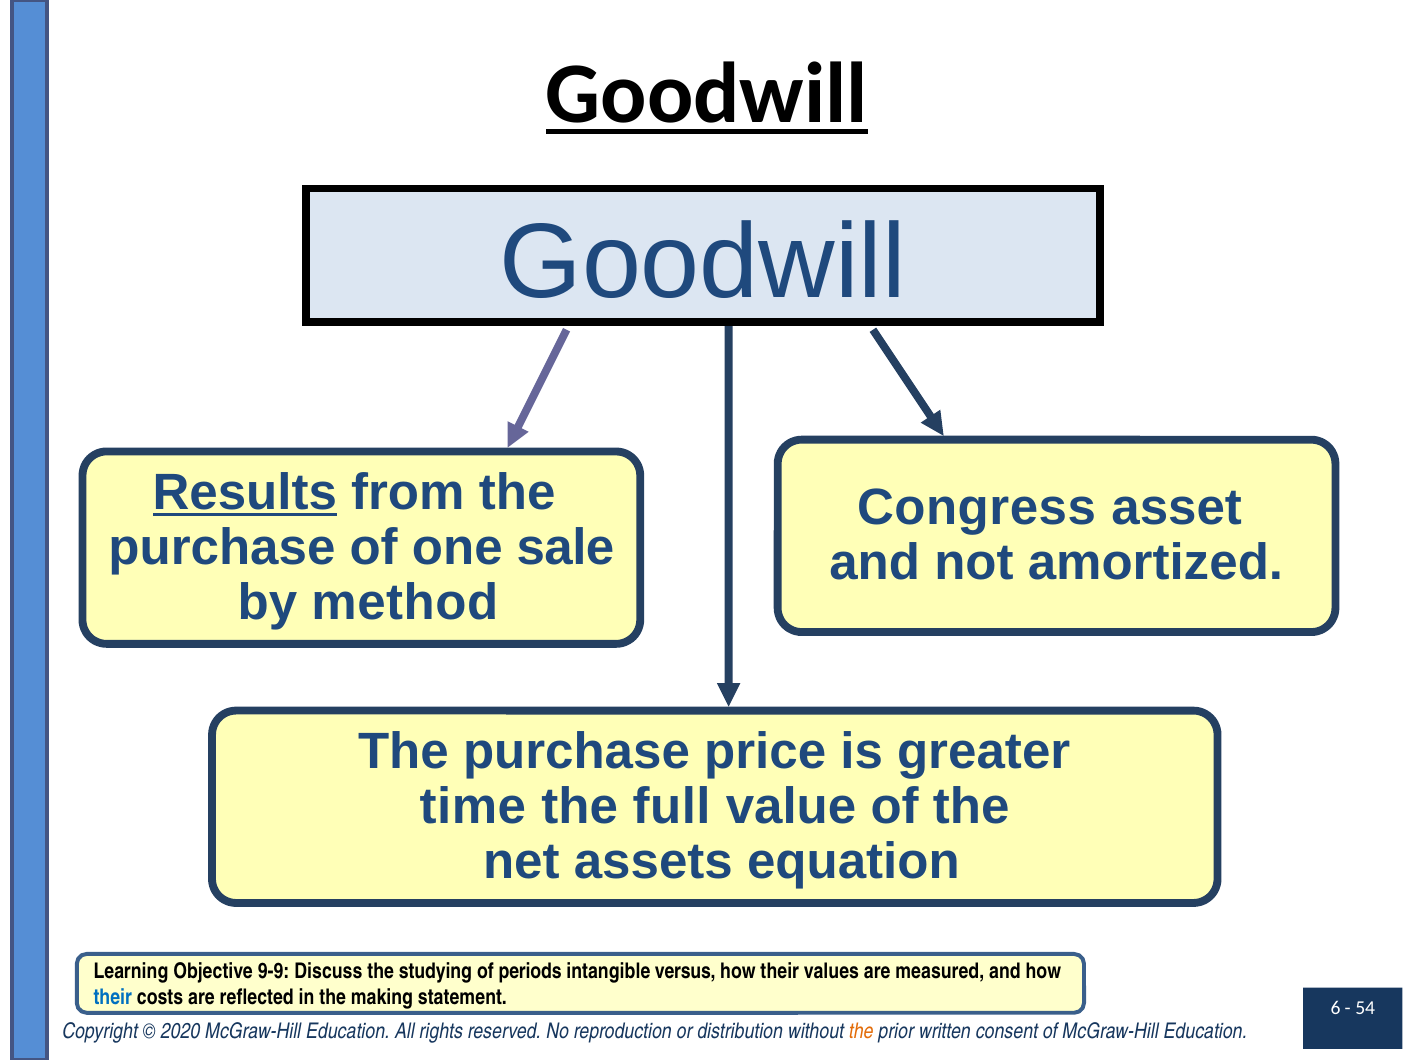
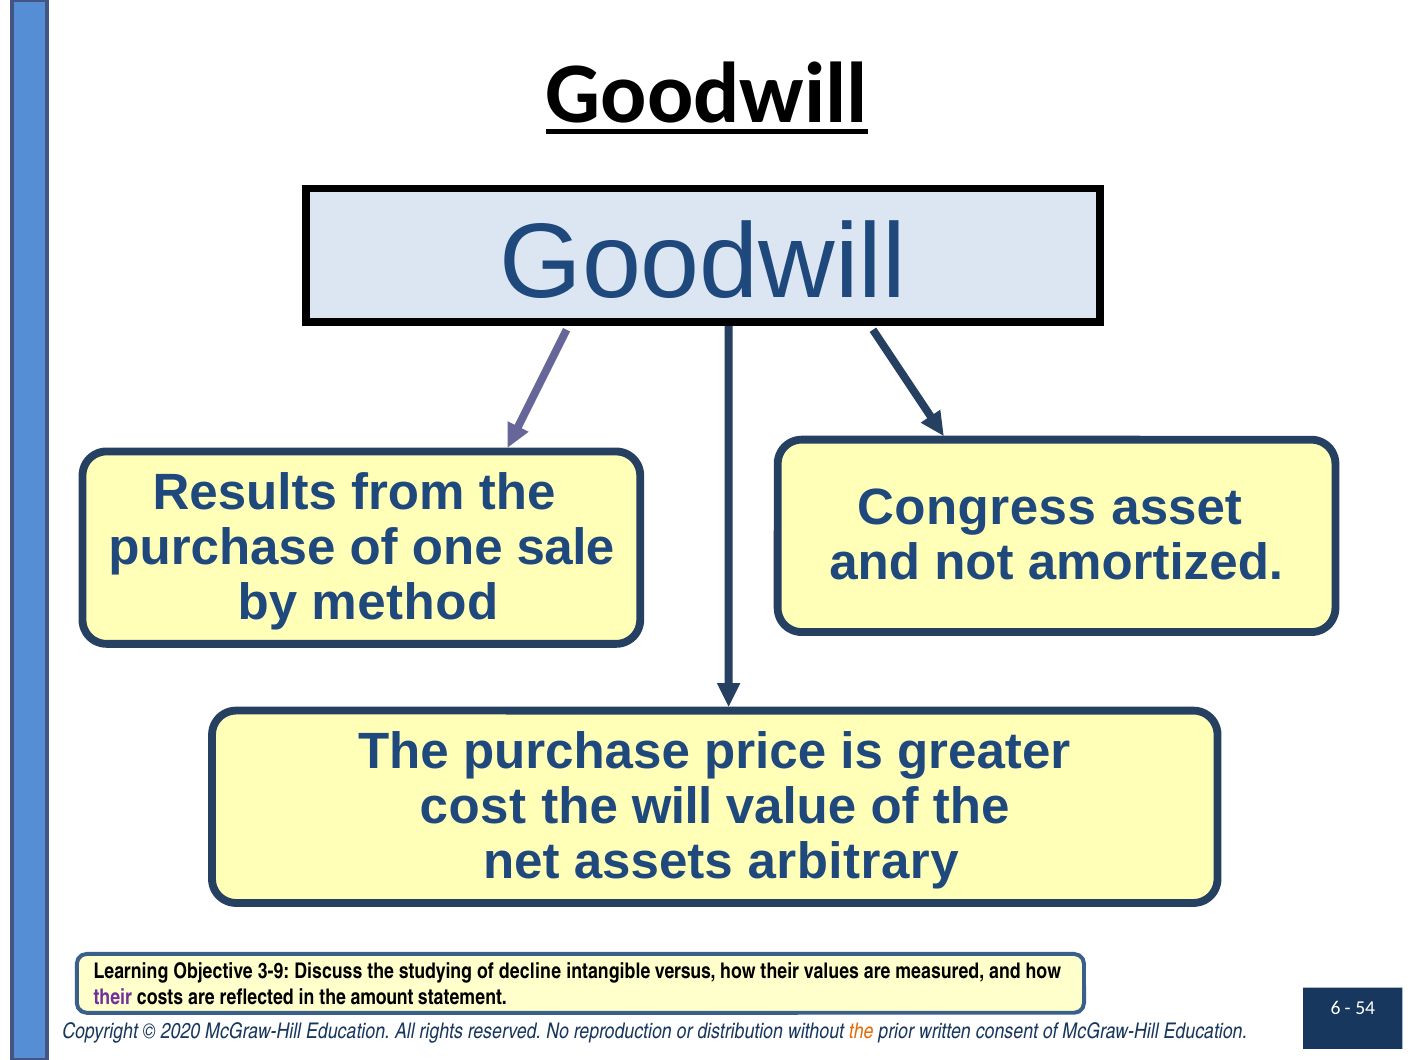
Results underline: present -> none (245, 492)
time: time -> cost (473, 807)
full: full -> will (672, 807)
equation: equation -> arbitrary (853, 862)
9-9: 9-9 -> 3-9 (274, 972)
periods: periods -> decline (530, 972)
their colour: blue -> purple (113, 998)
making: making -> amount (382, 998)
